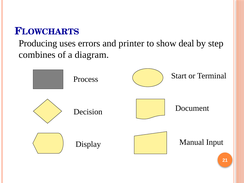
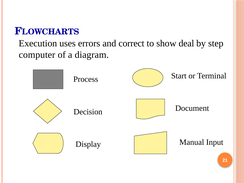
Producing: Producing -> Execution (38, 43)
printer: printer -> correct (131, 43)
combines: combines -> computer (37, 55)
